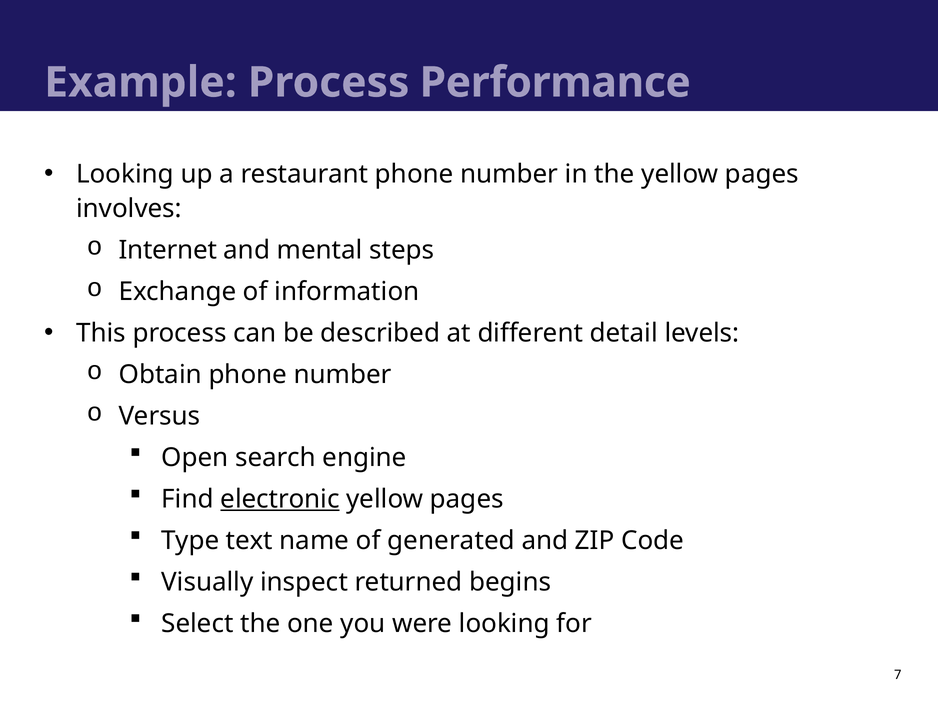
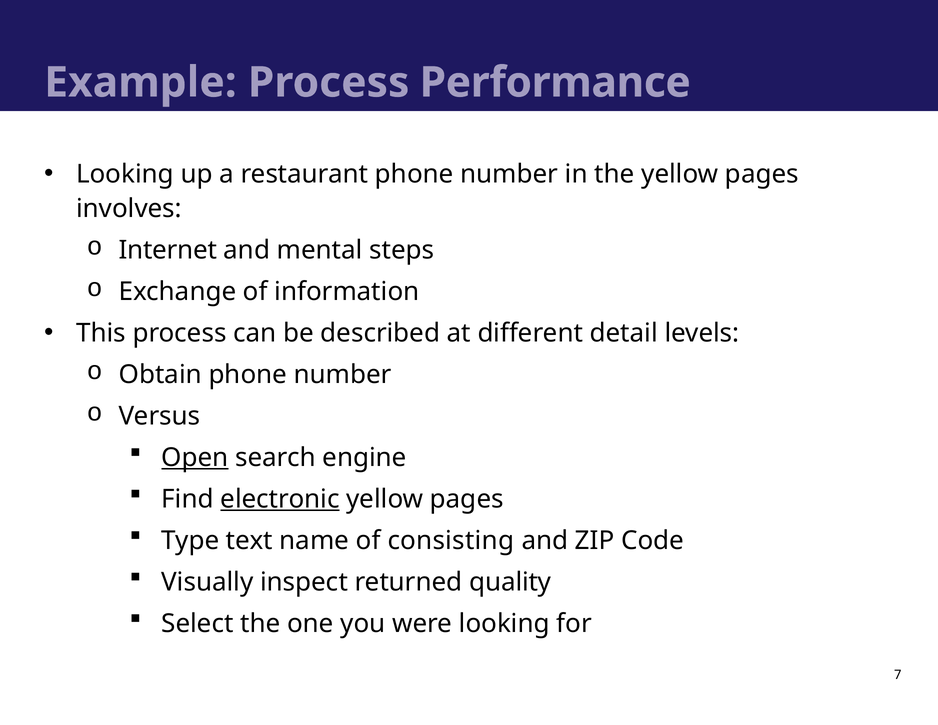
Open underline: none -> present (195, 457)
generated: generated -> consisting (451, 540)
begins: begins -> quality (510, 582)
